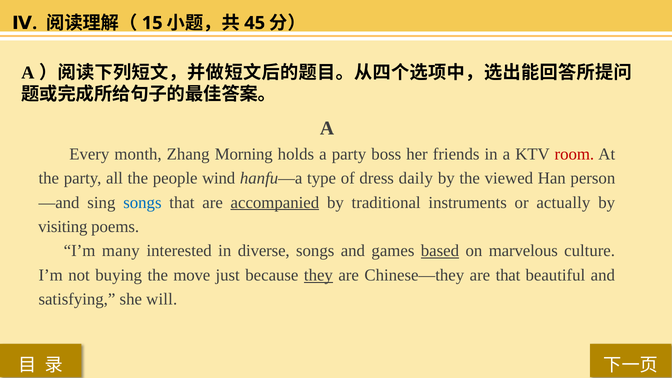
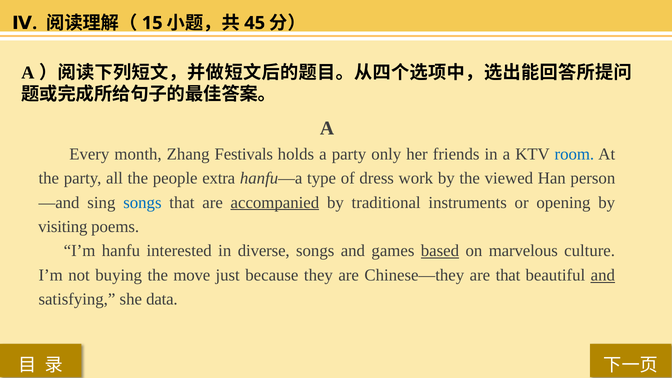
Morning: Morning -> Festivals (244, 154)
boss: boss -> only (386, 154)
room colour: red -> blue (574, 154)
wind: wind -> extra (219, 178)
daily: daily -> work (416, 178)
actually: actually -> opening (563, 202)
many: many -> hanfu (121, 251)
they underline: present -> none (318, 275)
and underline: none -> present (603, 275)
will: will -> data (162, 299)
